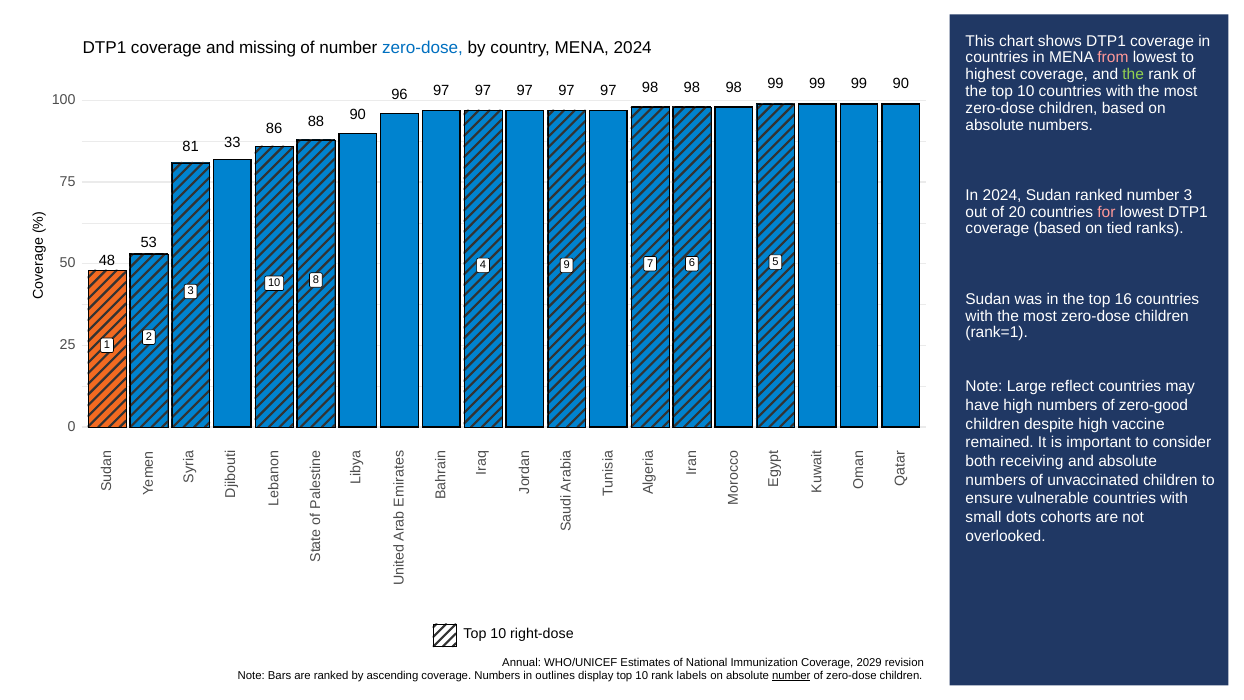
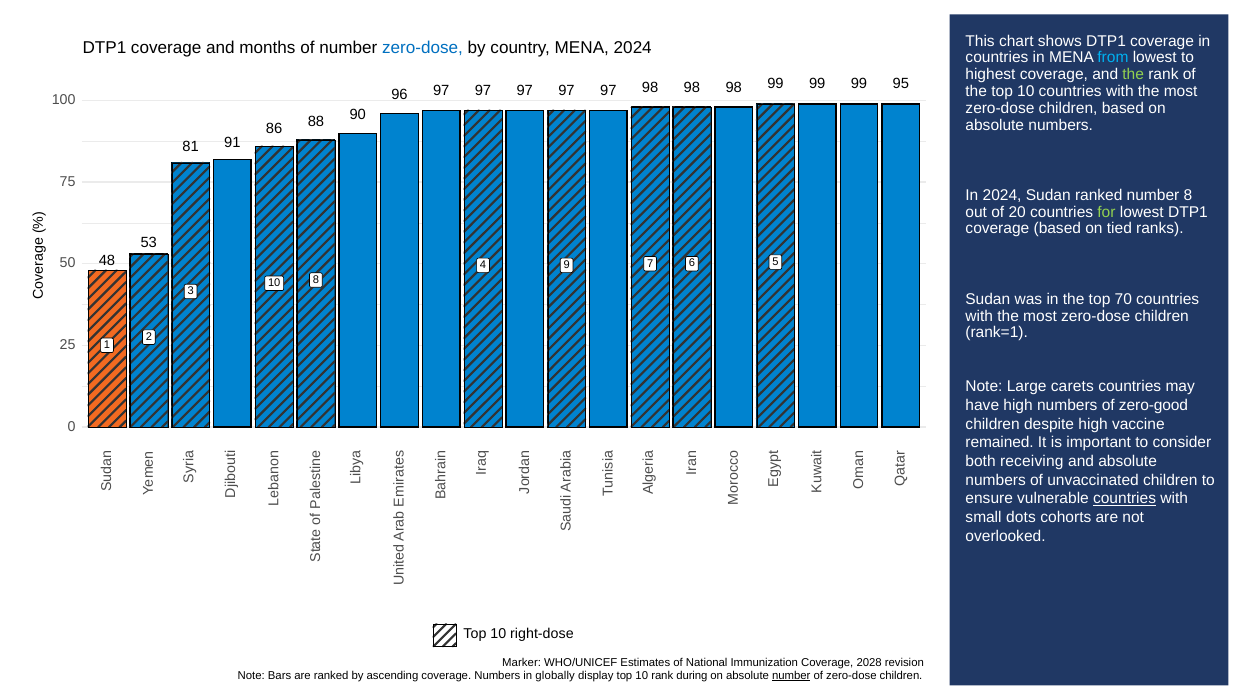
missing: missing -> months (267, 48)
from colour: pink -> light blue (1113, 58)
99 90: 90 -> 95 (901, 84)
33: 33 -> 91 (232, 143)
number 3: 3 -> 8 (1188, 195)
for colour: pink -> light green (1106, 212)
16: 16 -> 70 (1123, 299)
reflect: reflect -> carets (1072, 387)
countries underline: none -> present (1125, 499)
Annual: Annual -> Marker (522, 663)
2029: 2029 -> 2028 (869, 663)
outlines: outlines -> globally (555, 675)
labels: labels -> during (692, 675)
